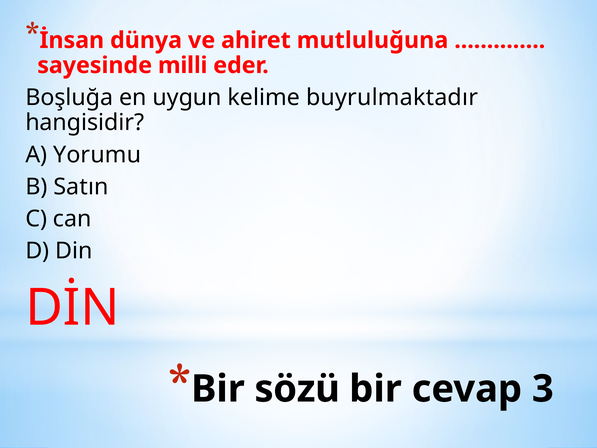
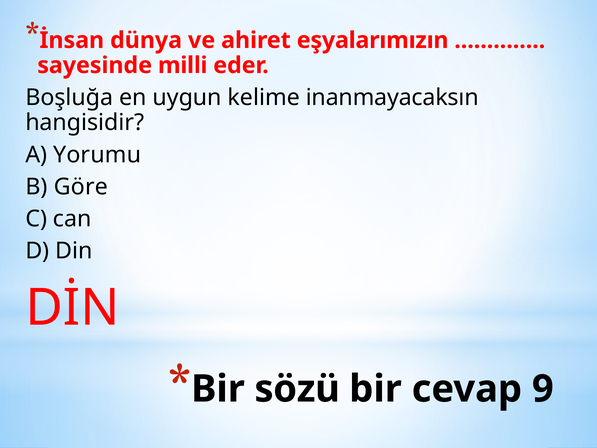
mutluluğuna: mutluluğuna -> eşyalarımızın (373, 40)
buyrulmaktadır: buyrulmaktadır -> inanmayacaksın (392, 97)
Satın: Satın -> Göre (81, 187)
3: 3 -> 9 (543, 389)
